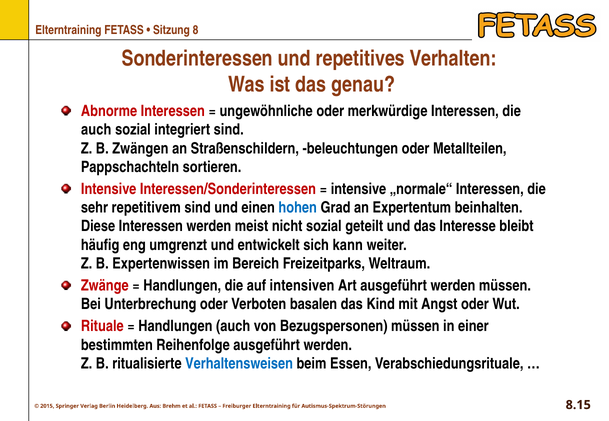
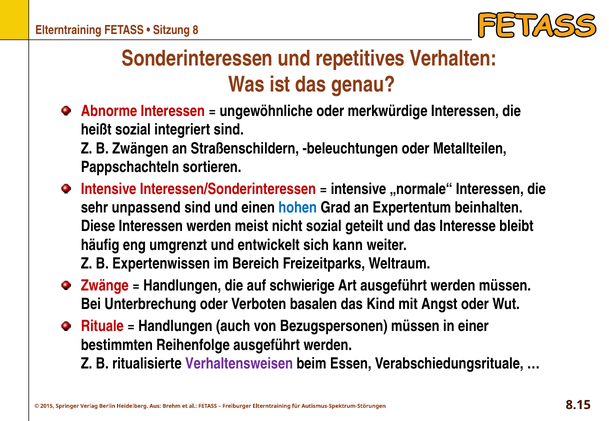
auch: auch -> heißt (96, 130)
repetitivem: repetitivem -> unpassend (146, 208)
intensiven: intensiven -> schwierige (302, 286)
Verhaltensweisen colour: blue -> purple (239, 364)
